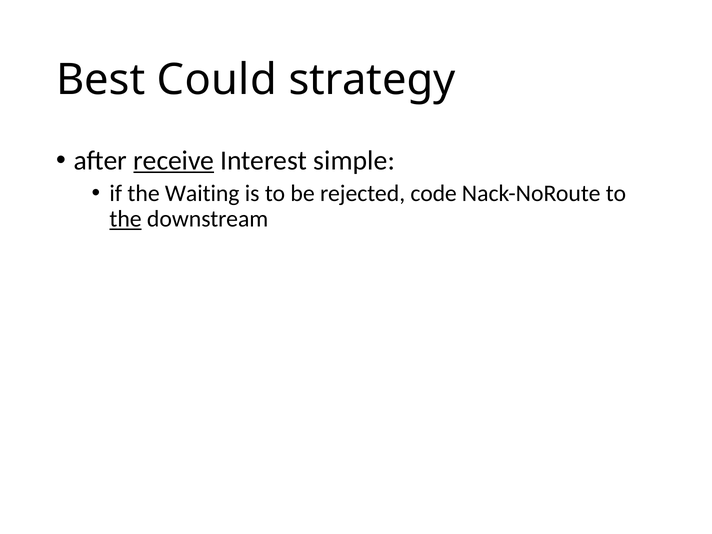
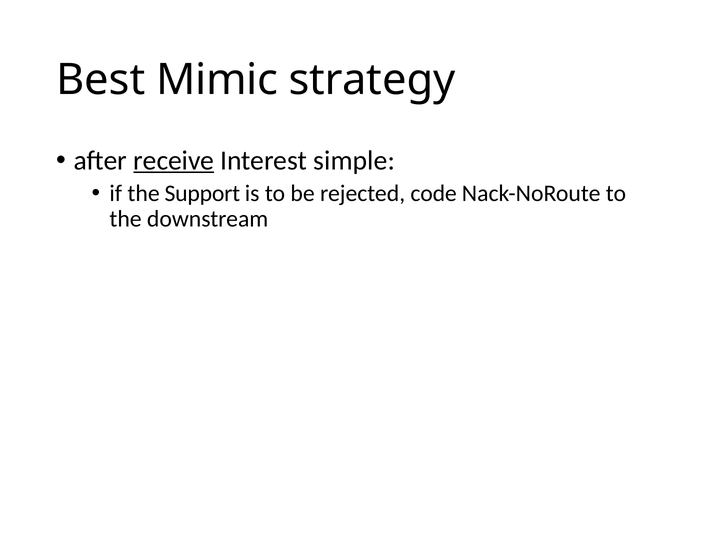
Could: Could -> Mimic (217, 80)
Waiting: Waiting -> Support (202, 193)
the underline: present -> none (126, 219)
